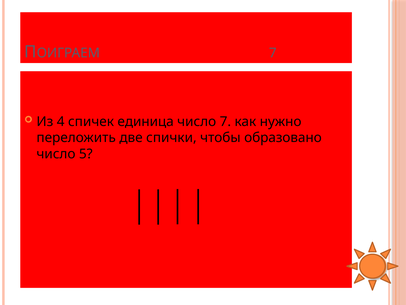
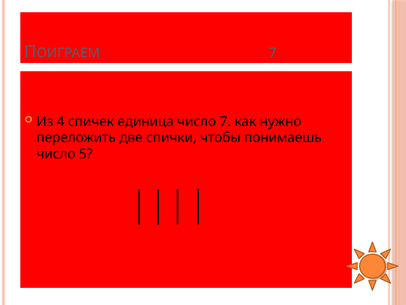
образовано: образовано -> понимаешь (283, 138)
